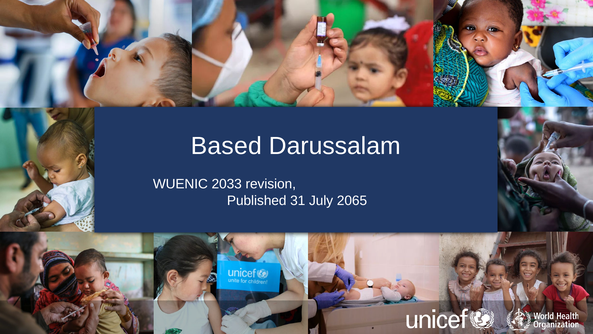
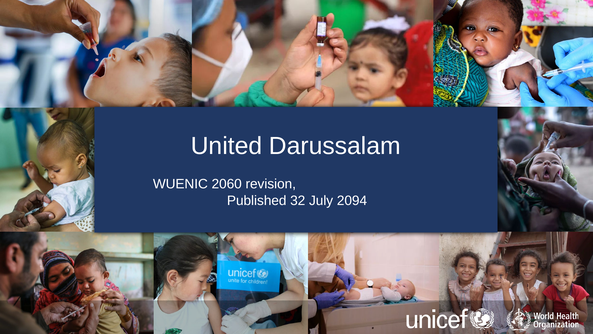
Based: Based -> United (226, 146)
2033: 2033 -> 2060 (227, 184)
31: 31 -> 32 (298, 200)
2065: 2065 -> 2094 (352, 200)
